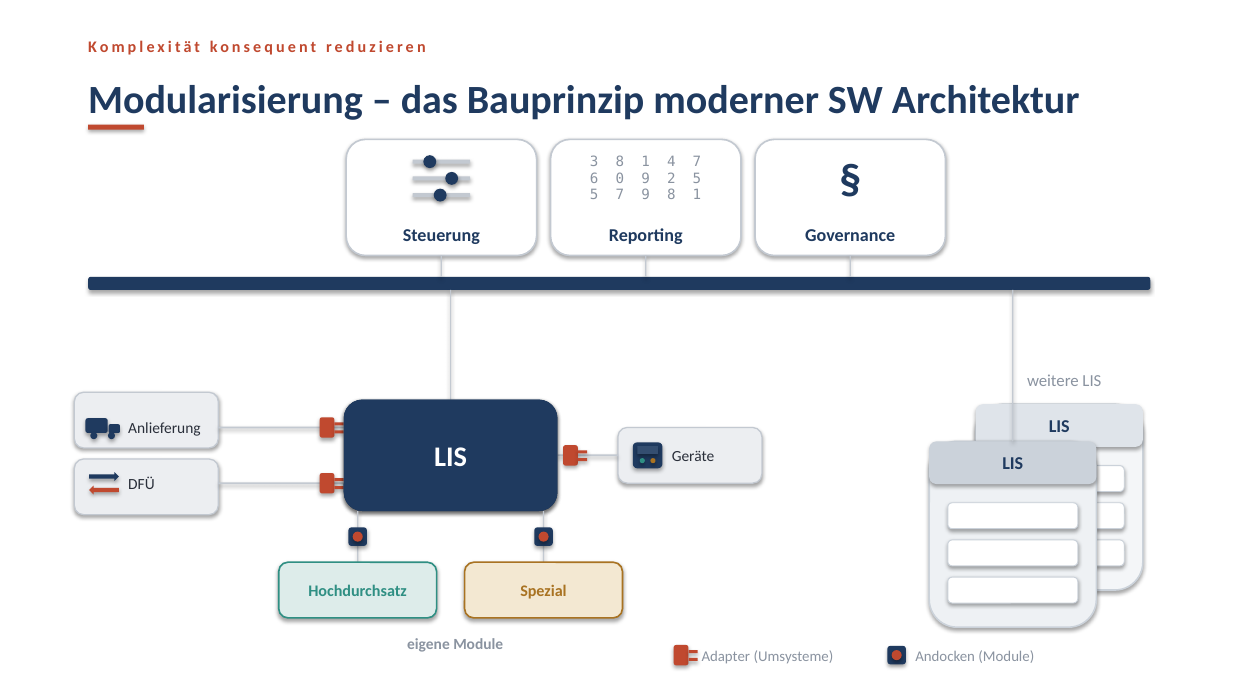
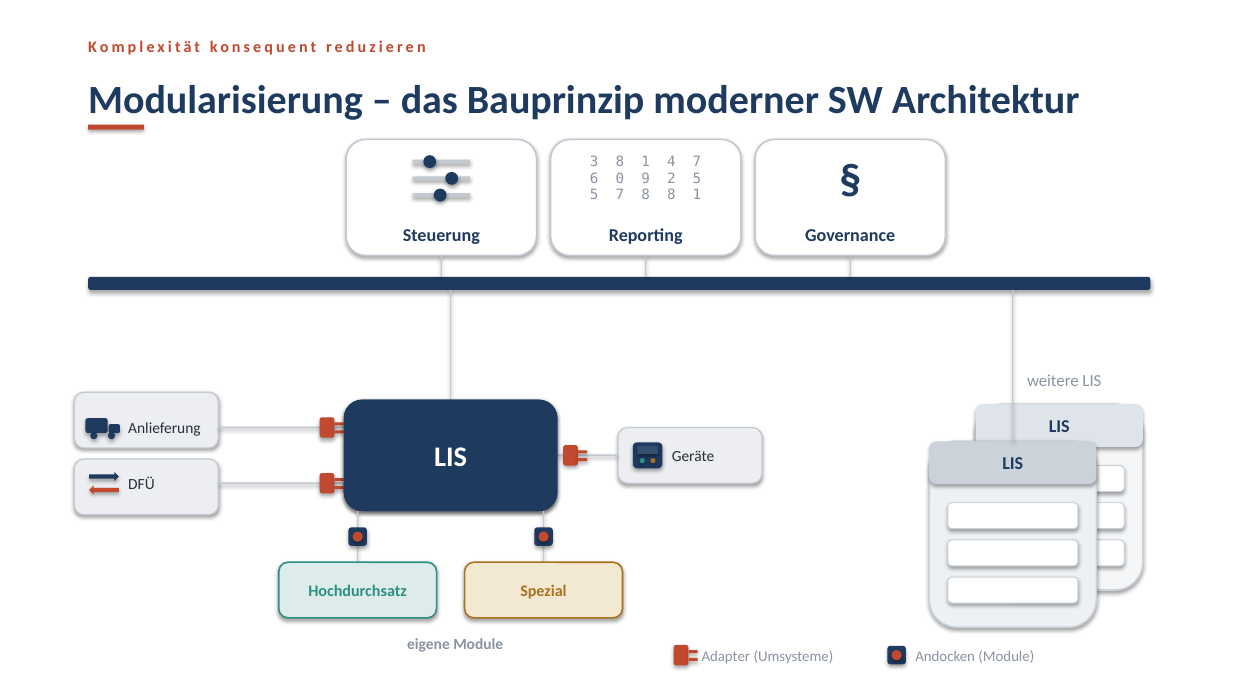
7 9: 9 -> 8 (646, 195)
